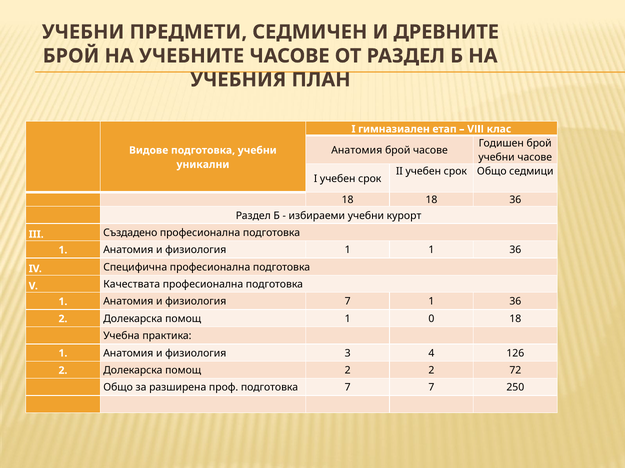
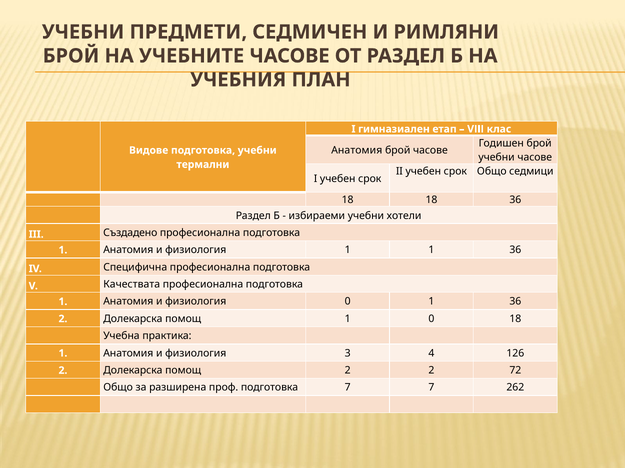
ДРЕВНИТЕ: ДРЕВНИТЕ -> РИМЛЯНИ (446, 32)
уникални: уникални -> термални (203, 165)
курорт: курорт -> хотели (404, 216)
физиология 7: 7 -> 0 (348, 302)
250: 250 -> 262 (515, 388)
